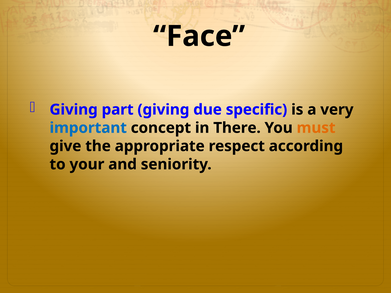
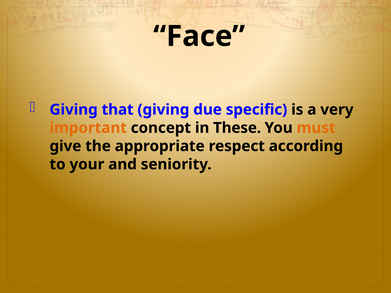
part: part -> that (118, 110)
important colour: blue -> orange (88, 128)
There: There -> These (237, 128)
